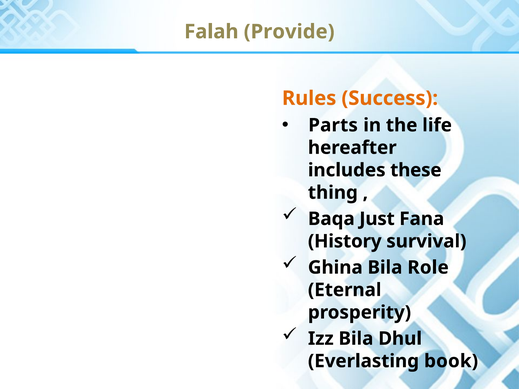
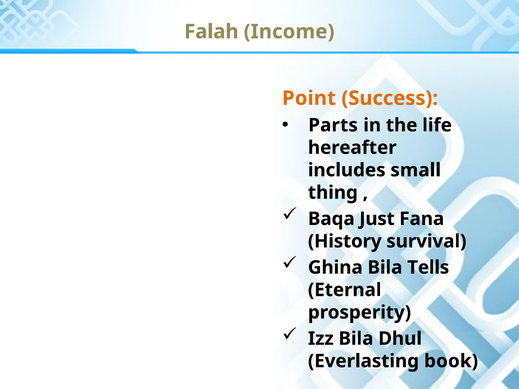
Provide: Provide -> Income (289, 32)
Rules: Rules -> Point (309, 98)
these: these -> small (416, 170)
Role: Role -> Tells (428, 268)
